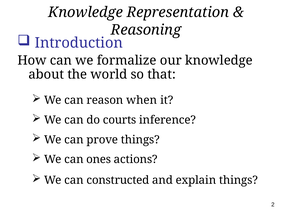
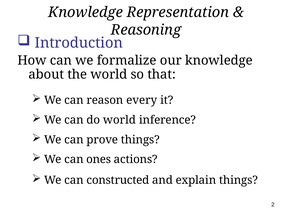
when: when -> every (142, 100)
do courts: courts -> world (119, 120)
